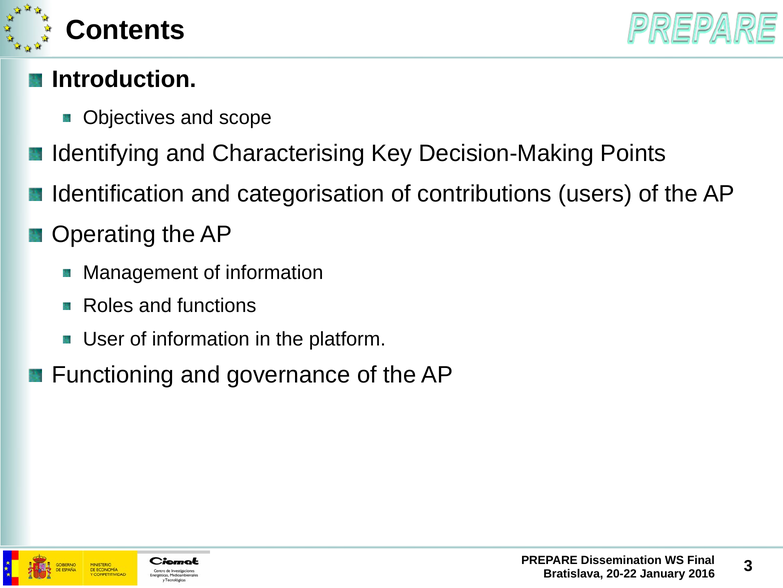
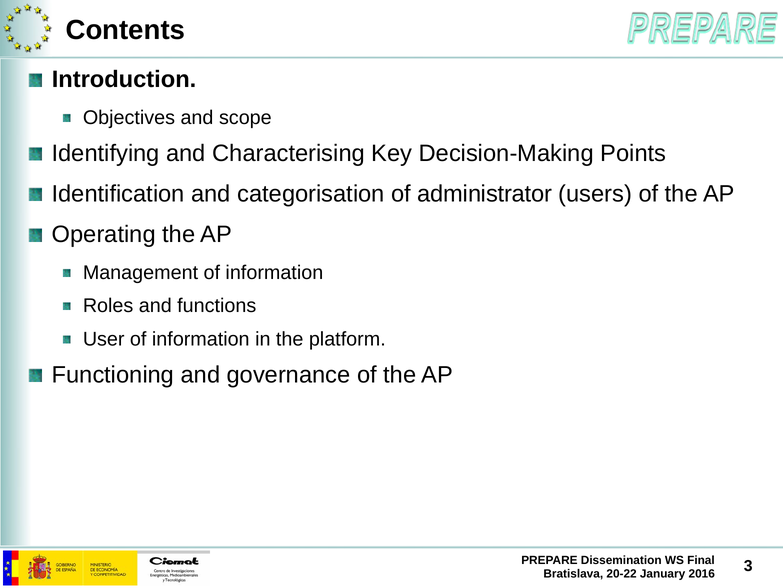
contributions: contributions -> administrator (485, 194)
